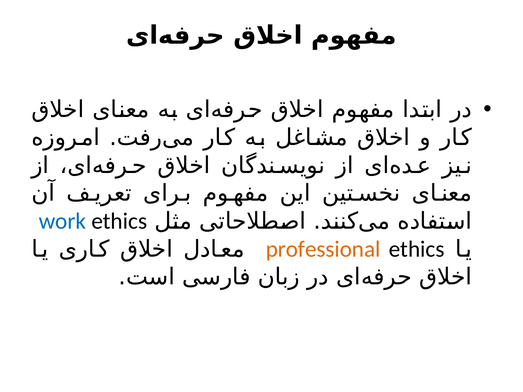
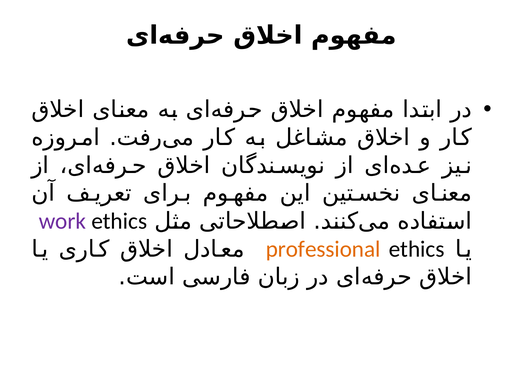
work colour: blue -> purple (62, 221)
